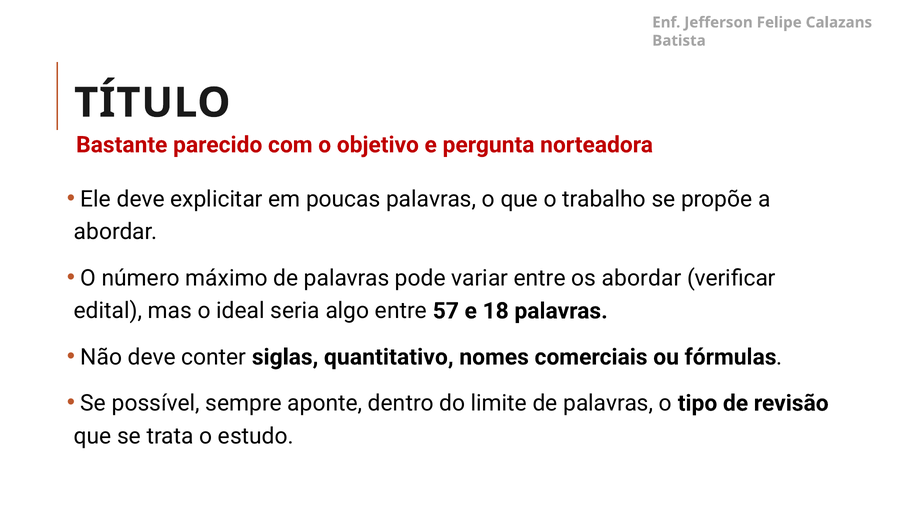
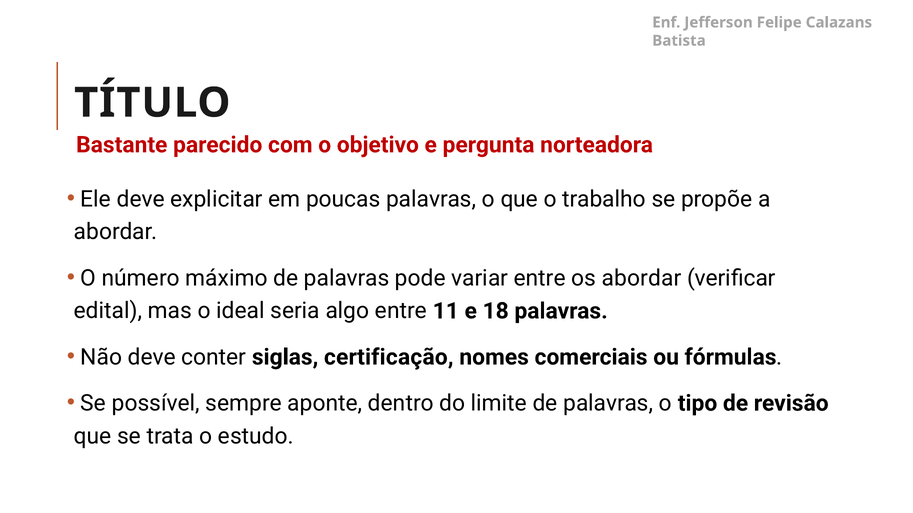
57: 57 -> 11 (446, 311)
quantitativo: quantitativo -> certificação (389, 357)
